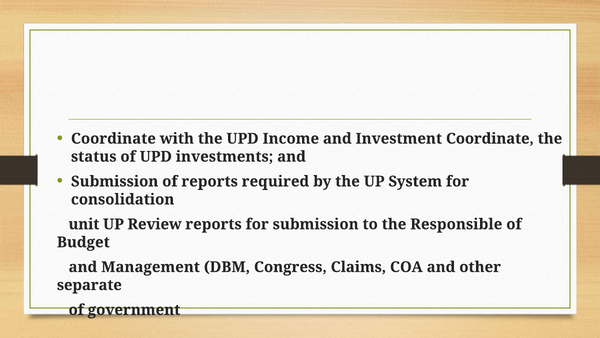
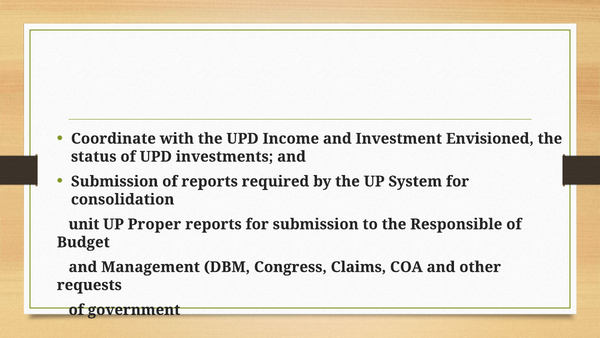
Investment Coordinate: Coordinate -> Envisioned (490, 138)
Review: Review -> Proper (154, 224)
separate: separate -> requests (89, 285)
